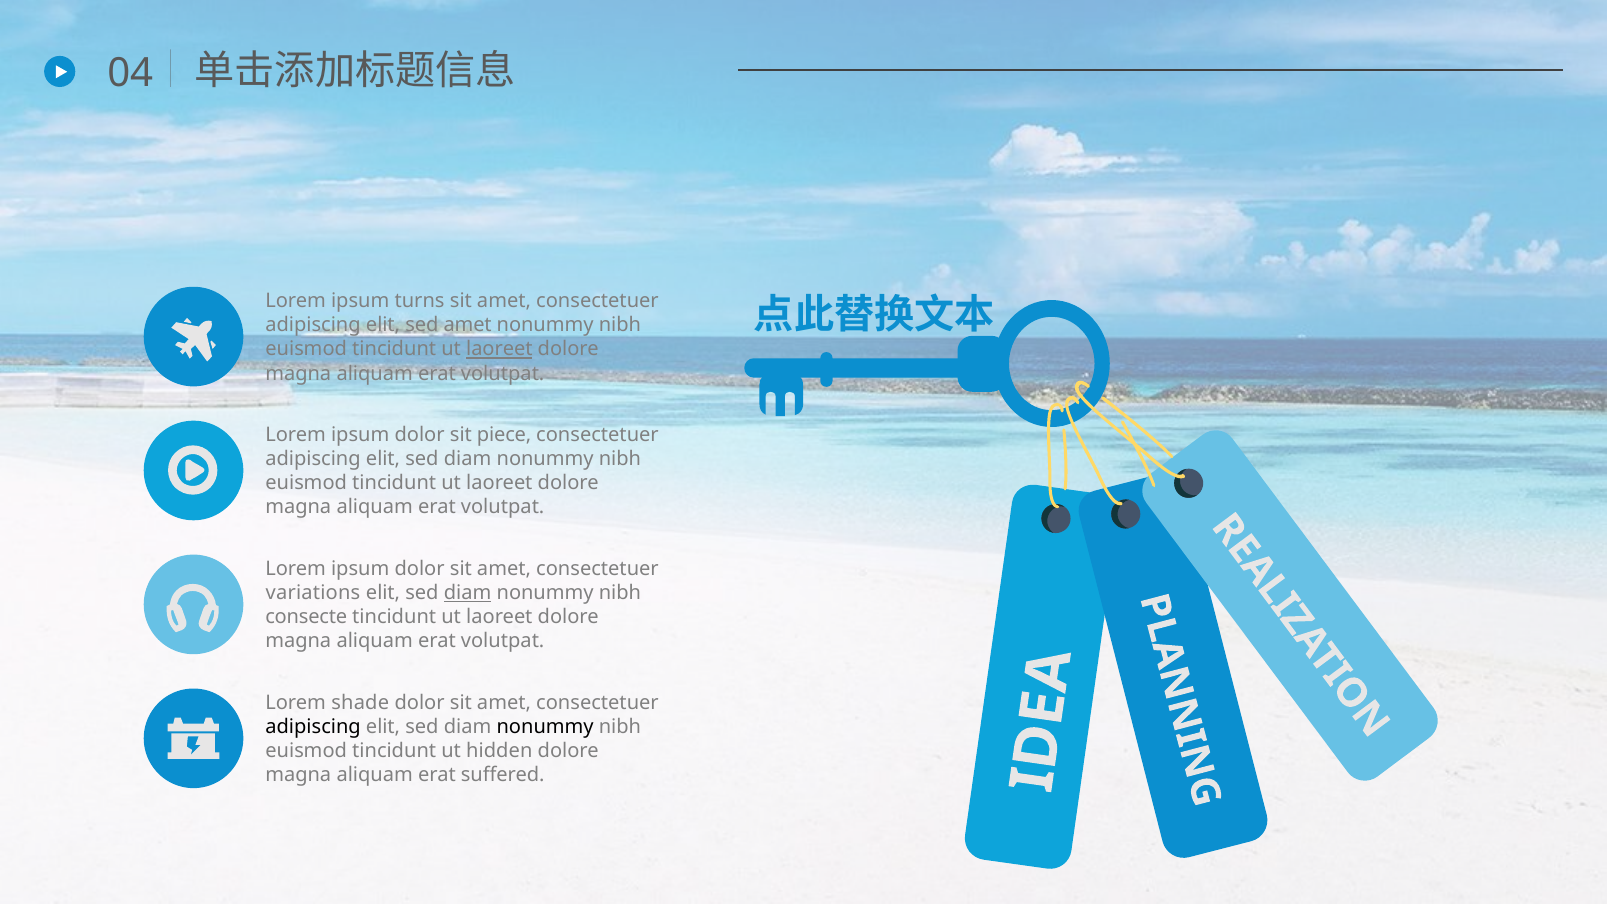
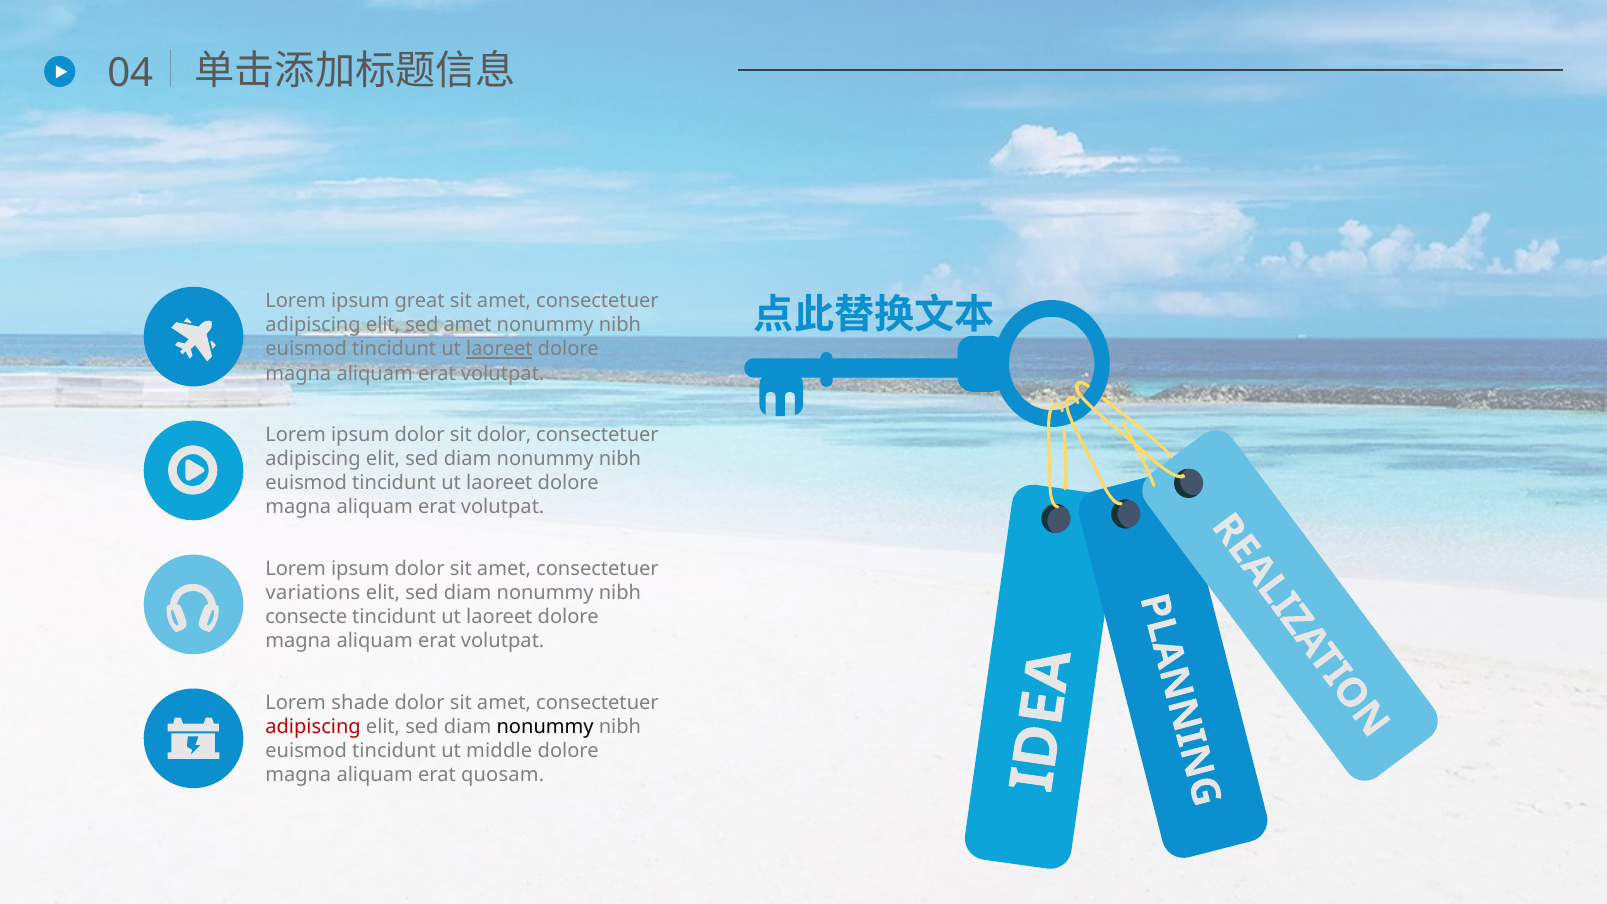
turns: turns -> great (420, 301)
sit piece: piece -> dolor (504, 435)
diam underline: present -> none (468, 593)
adipiscing colour: black -> red (313, 727)
hidden: hidden -> middle (499, 751)
suffered: suffered -> quosam (503, 775)
